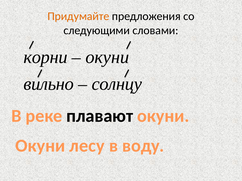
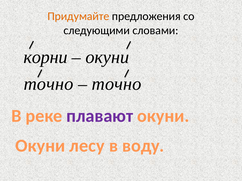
вильно: вильно -> точно (48, 84)
солнцу: солнцу -> точно (117, 84)
плавают colour: black -> purple (100, 116)
